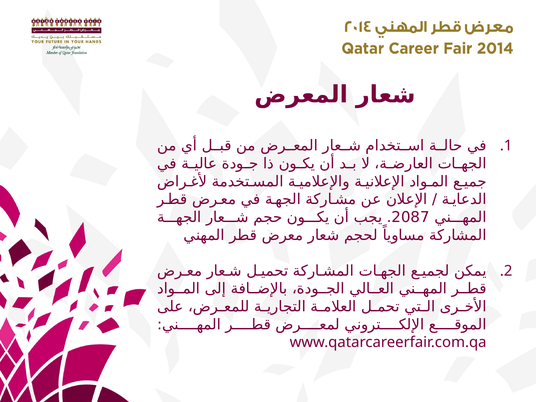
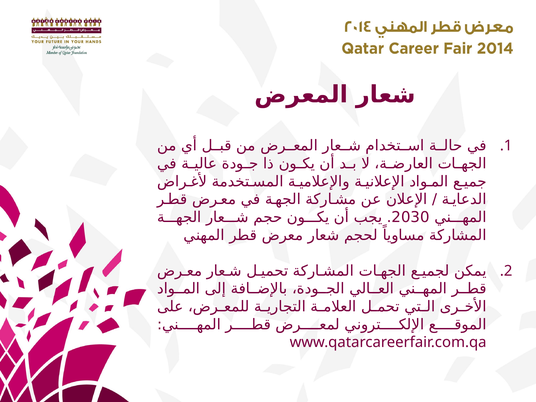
2087: 2087 -> 2030 (411, 217)
